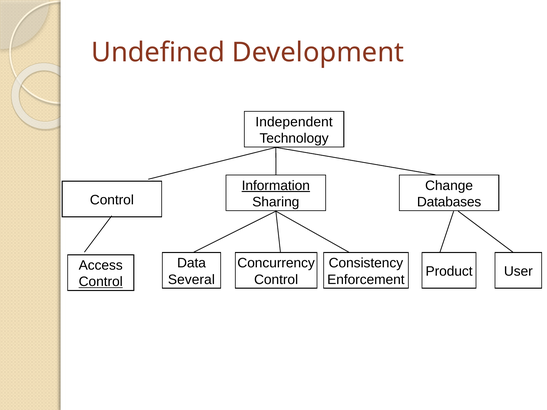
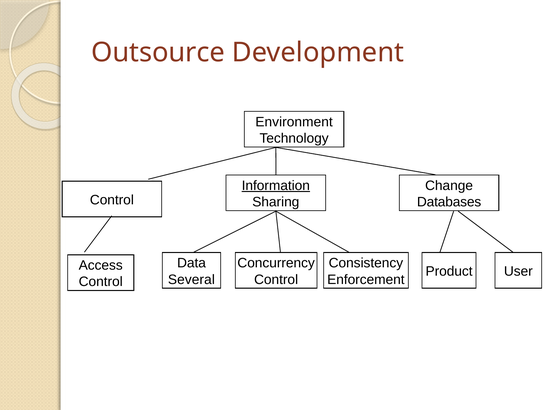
Undefined: Undefined -> Outsource (158, 53)
Independent: Independent -> Environment (294, 122)
Control underline: present -> none (101, 282)
